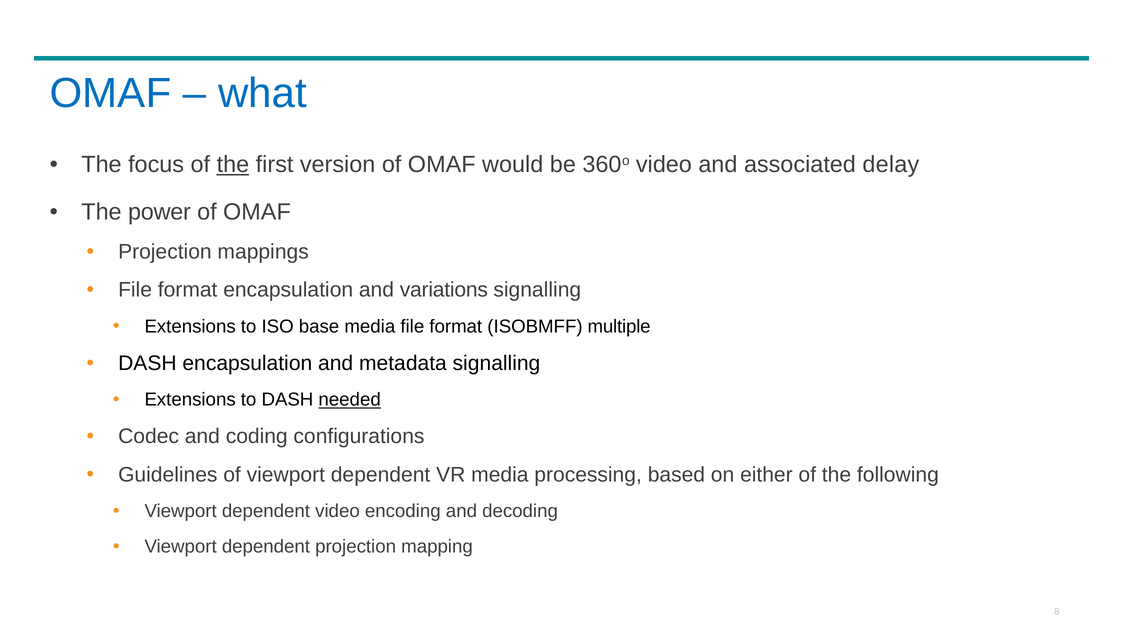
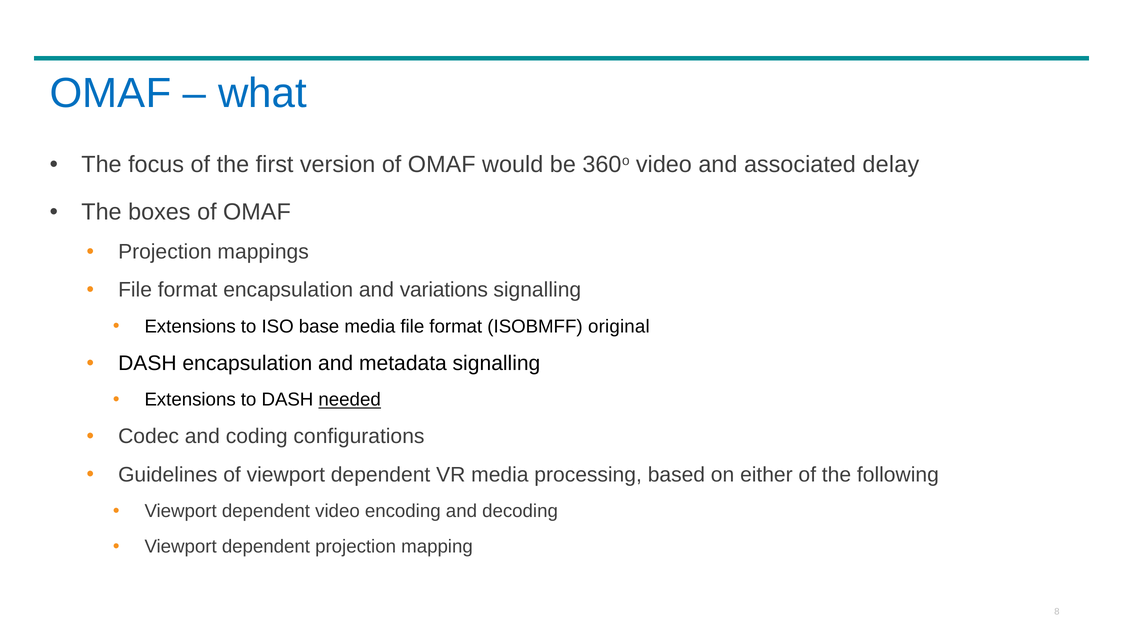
the underline: present -> none (233, 164)
power: power -> boxes (159, 212)
multiple: multiple -> original (619, 326)
